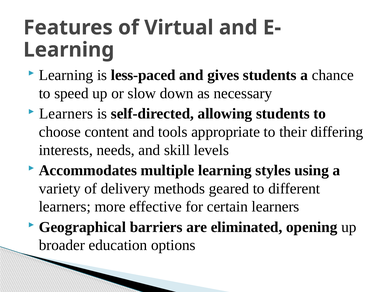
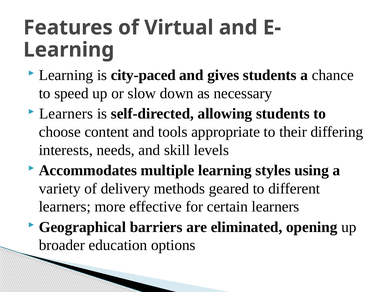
less-paced: less-paced -> city-paced (143, 75)
